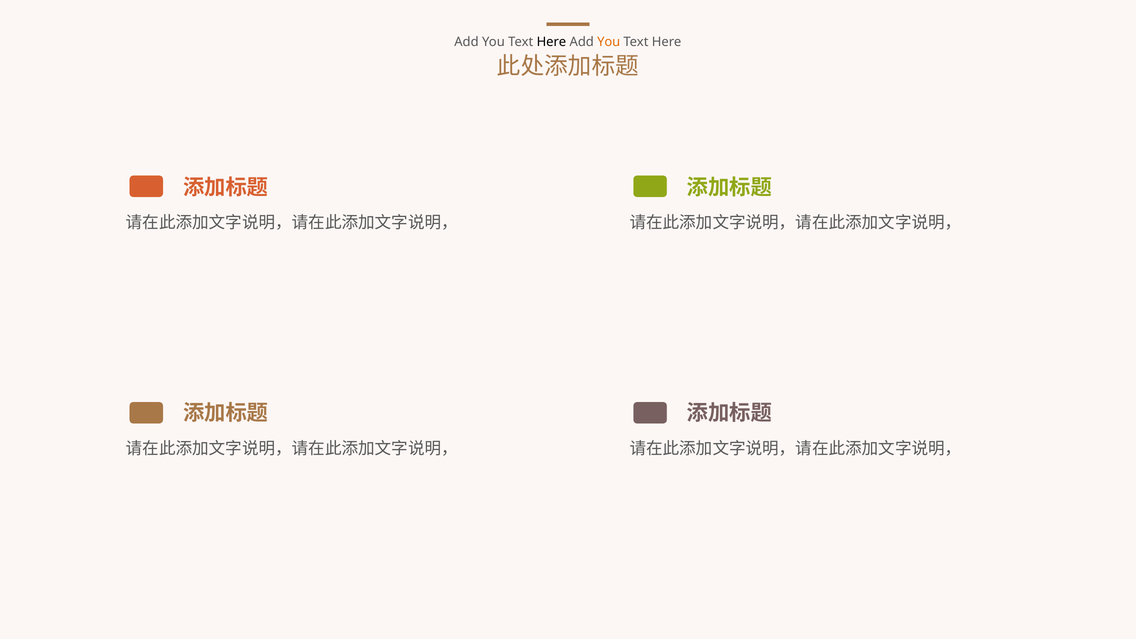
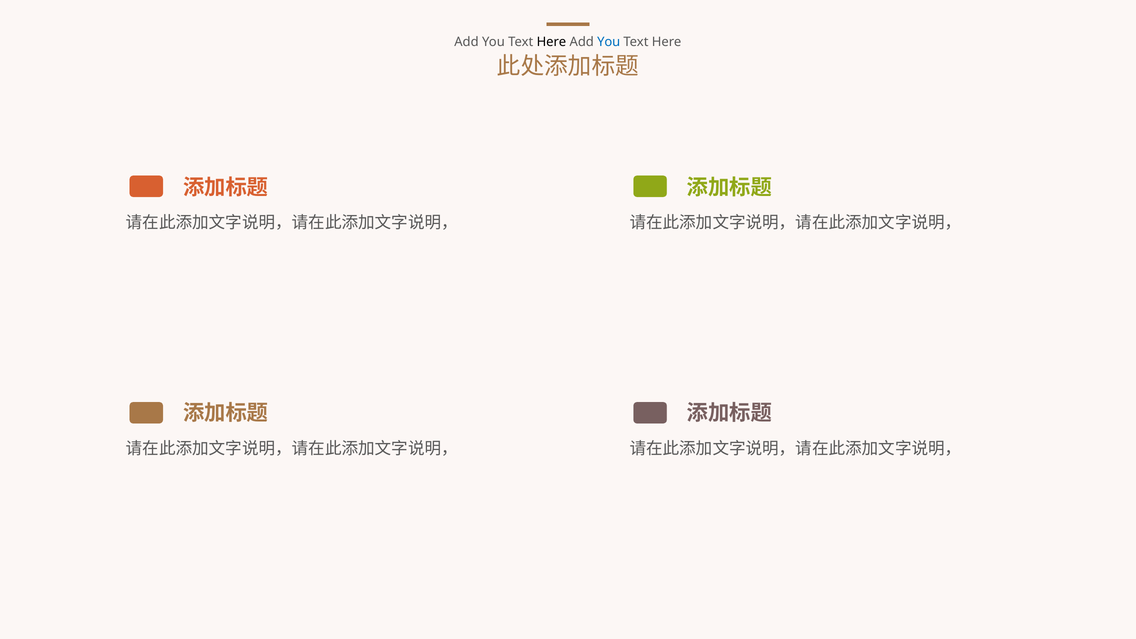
You colour: orange -> blue (609, 42)
